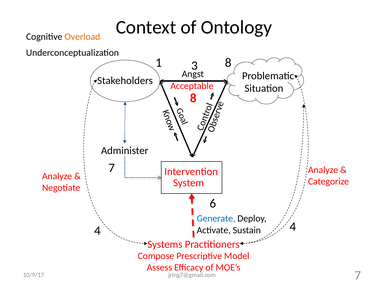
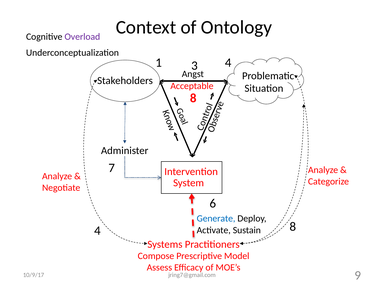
Overload colour: orange -> purple (82, 37)
1 8: 8 -> 4 (228, 63)
4 4: 4 -> 8 (293, 227)
jring7@gmail.com 7: 7 -> 9 (358, 275)
